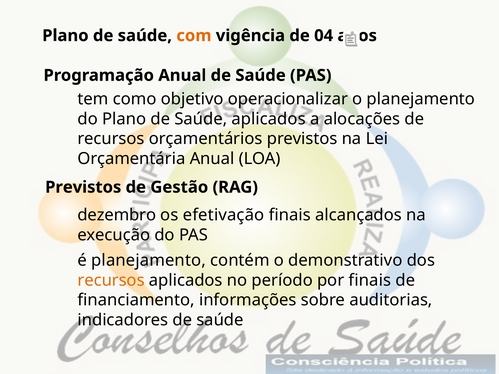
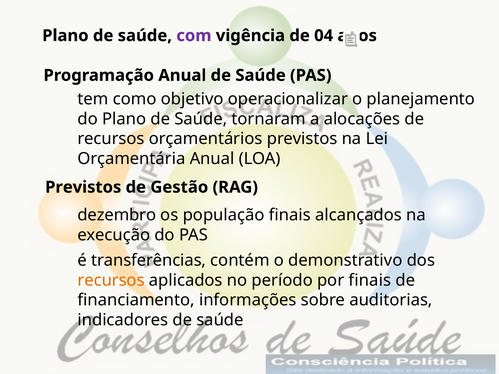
com colour: orange -> purple (194, 36)
Saúde aplicados: aplicados -> tornaram (269, 119)
efetivação: efetivação -> população (224, 215)
é planejamento: planejamento -> transferências (149, 260)
